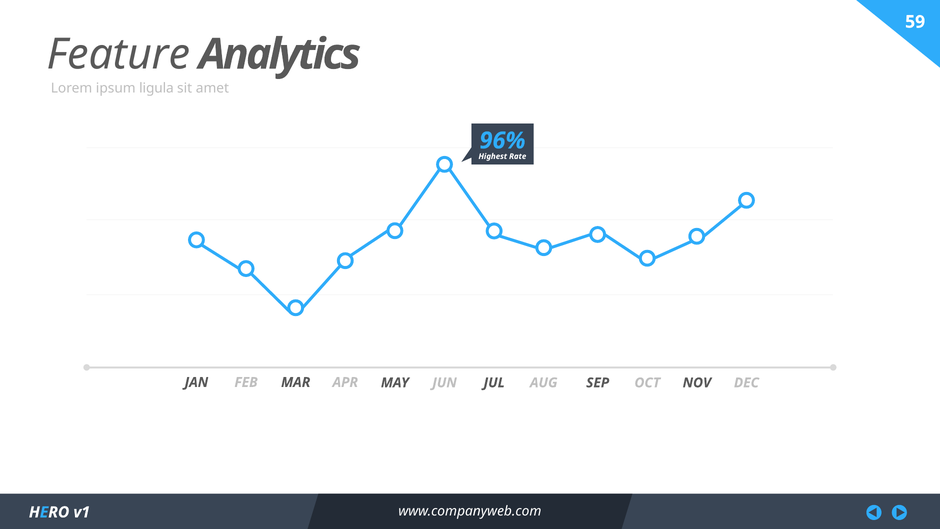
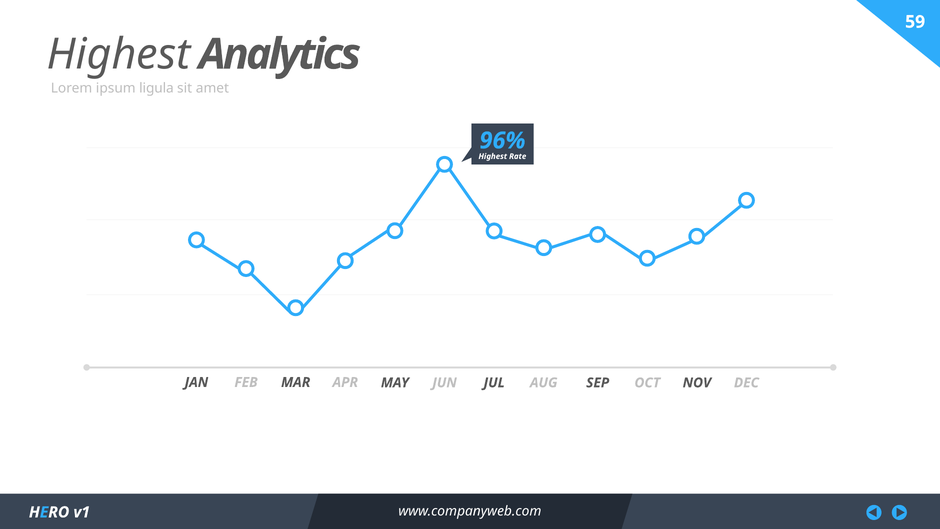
Feature: Feature -> Highest (119, 54)
